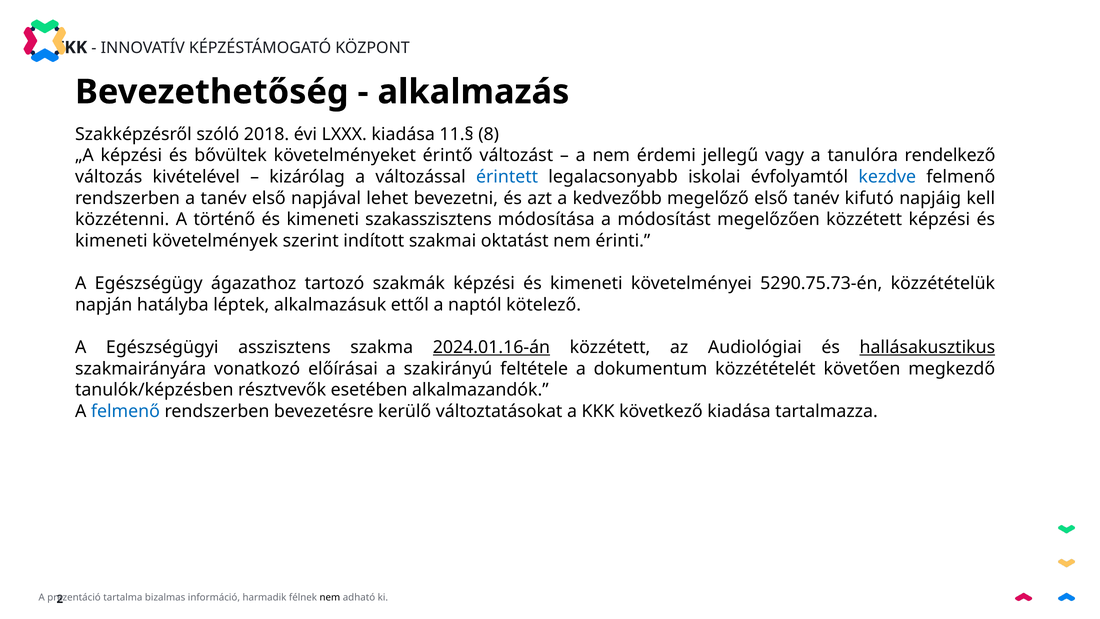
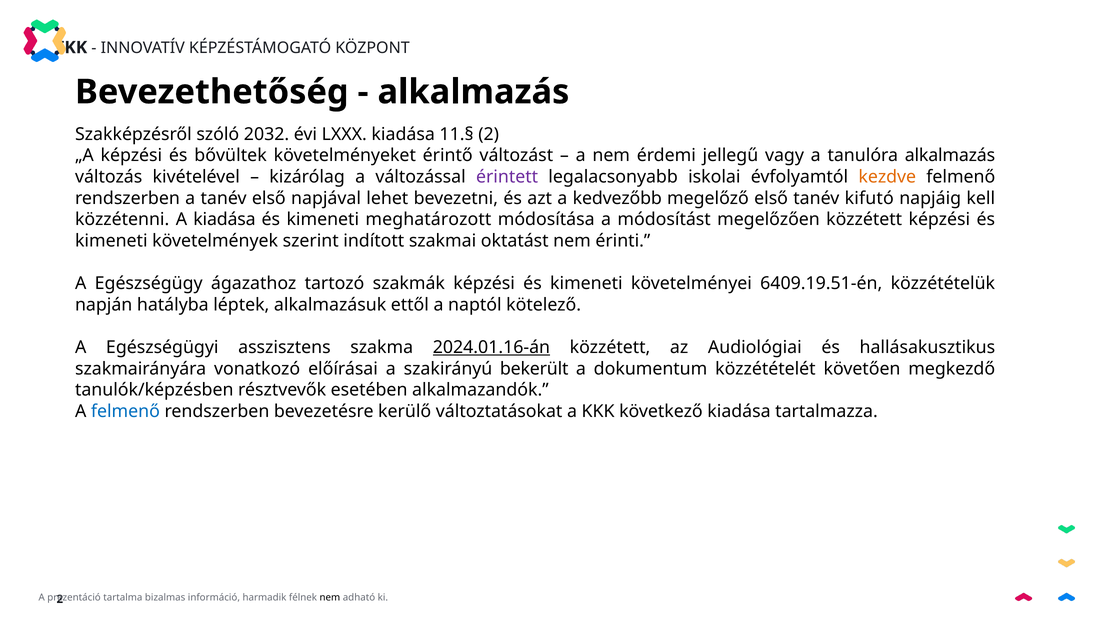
2018: 2018 -> 2032 (267, 134)
11.§ 8: 8 -> 2 (489, 134)
tanulóra rendelkező: rendelkező -> alkalmazás (950, 155)
érintett colour: blue -> purple (507, 177)
kezdve colour: blue -> orange (887, 177)
A történő: történő -> kiadása (224, 219)
szakasszisztens: szakasszisztens -> meghatározott (428, 219)
5290.75.73-én: 5290.75.73-én -> 6409.19.51-én (821, 283)
hallásakusztikus underline: present -> none (927, 347)
feltétele: feltétele -> bekerült (534, 369)
